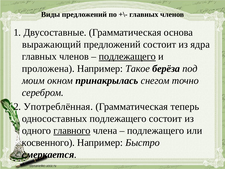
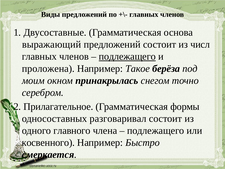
ядра: ядра -> числ (200, 44)
Употреблённая: Употреблённая -> Прилагательное (58, 106)
теперь: теперь -> формы (185, 106)
односоставных подлежащего: подлежащего -> разговаривал (118, 118)
главного underline: present -> none (72, 130)
